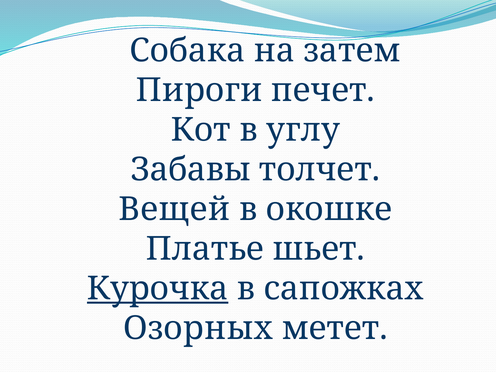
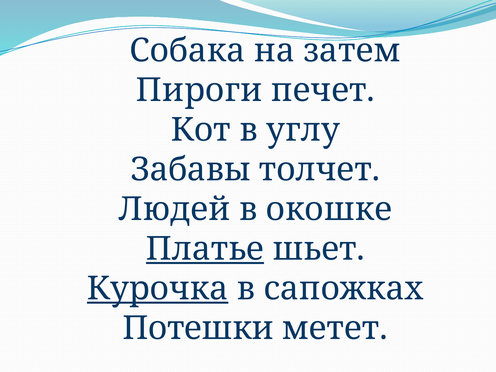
Вещей: Вещей -> Людей (175, 209)
Платье underline: none -> present (205, 249)
Озорных: Озорных -> Потешки (198, 328)
